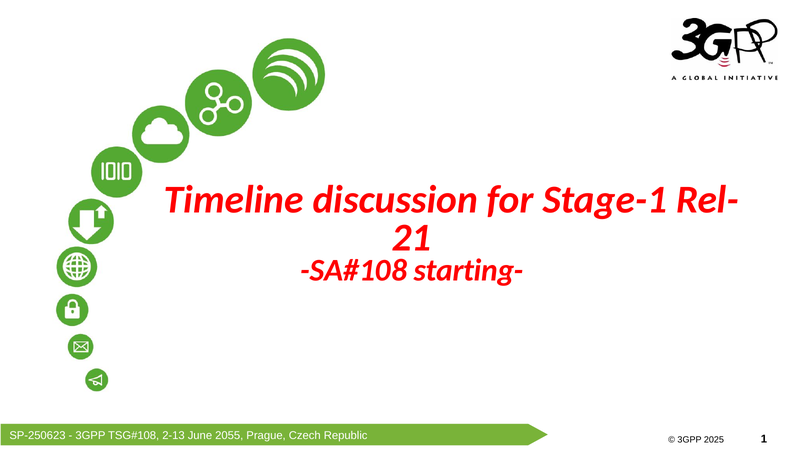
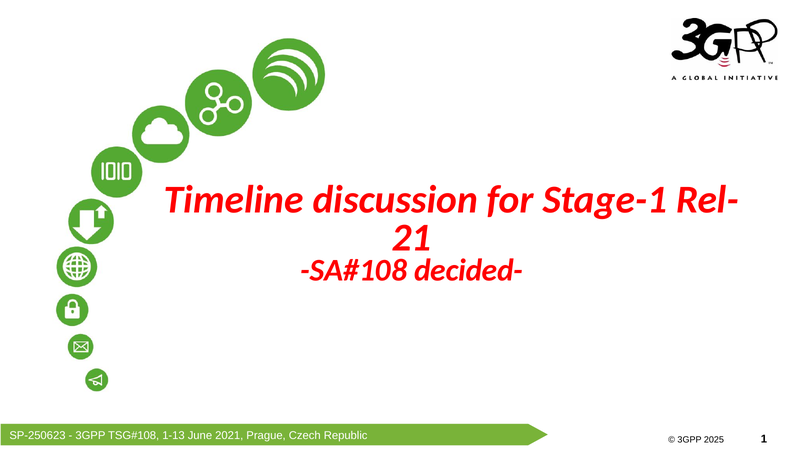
starting-: starting- -> decided- (469, 271)
2-13: 2-13 -> 1-13 (173, 436)
2055: 2055 -> 2021 (229, 436)
